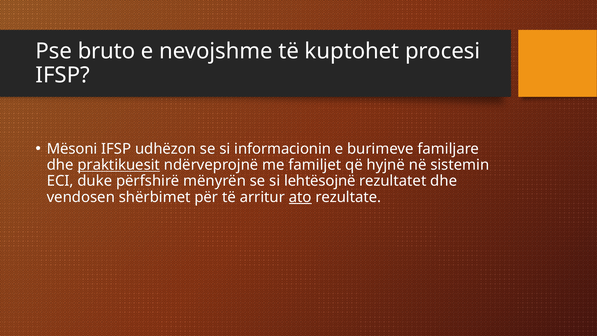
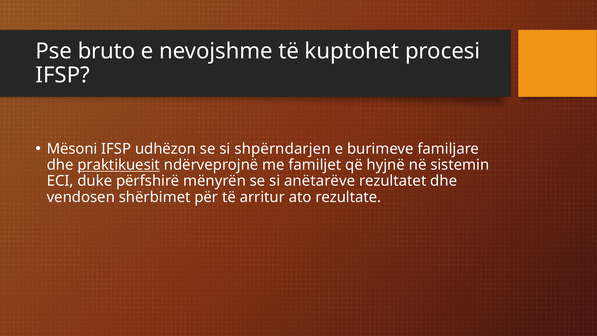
informacionin: informacionin -> shpërndarjen (283, 149)
lehtësojnë: lehtësojnë -> anëtarëve (320, 181)
ato underline: present -> none (300, 197)
